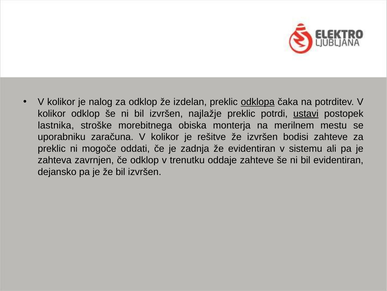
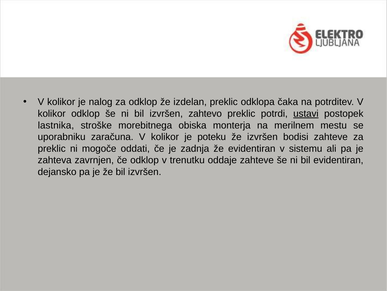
odklopa underline: present -> none (258, 102)
najlažje: najlažje -> zahtevo (205, 113)
rešitve: rešitve -> poteku (212, 137)
